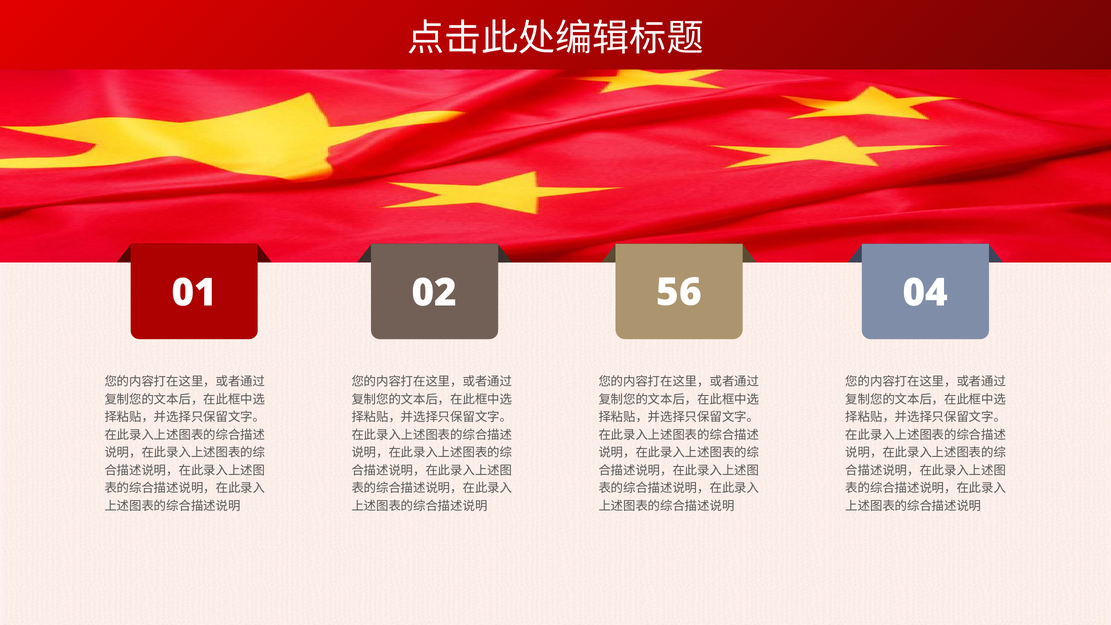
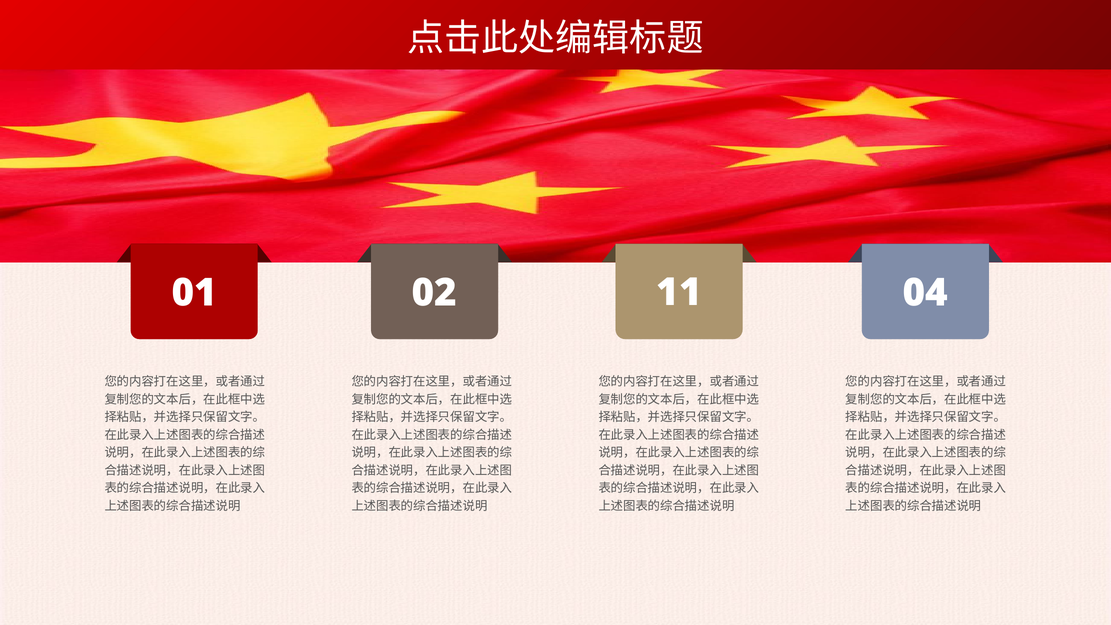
56: 56 -> 11 (679, 293)
